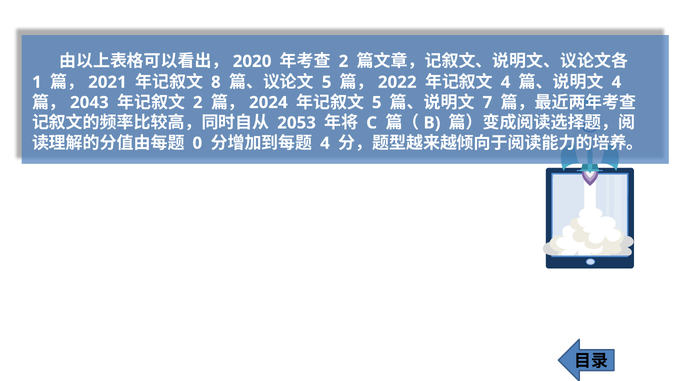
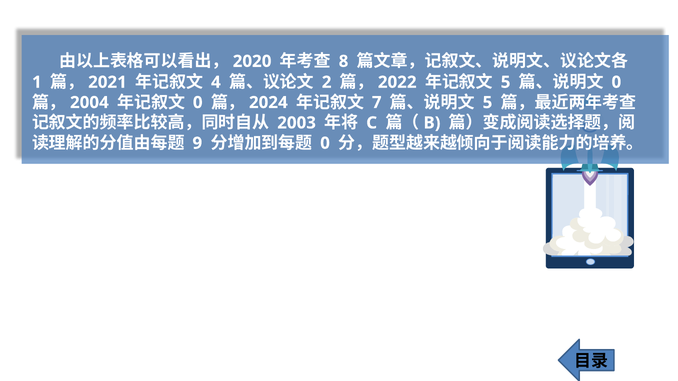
2: 2 -> 8 (344, 61)
8: 8 -> 4 (216, 82)
5: 5 -> 2 (327, 82)
4: 4 -> 5 (506, 82)
4: 4 -> 0 (616, 82)
2043: 2043 -> 2004 (89, 103)
2: 2 -> 0 (198, 103)
5: 5 -> 7 (377, 103)
7: 7 -> 5 (487, 103)
2053: 2053 -> 2003 (297, 123)
0: 0 -> 9 (197, 143)
4: 4 -> 0 (325, 143)
